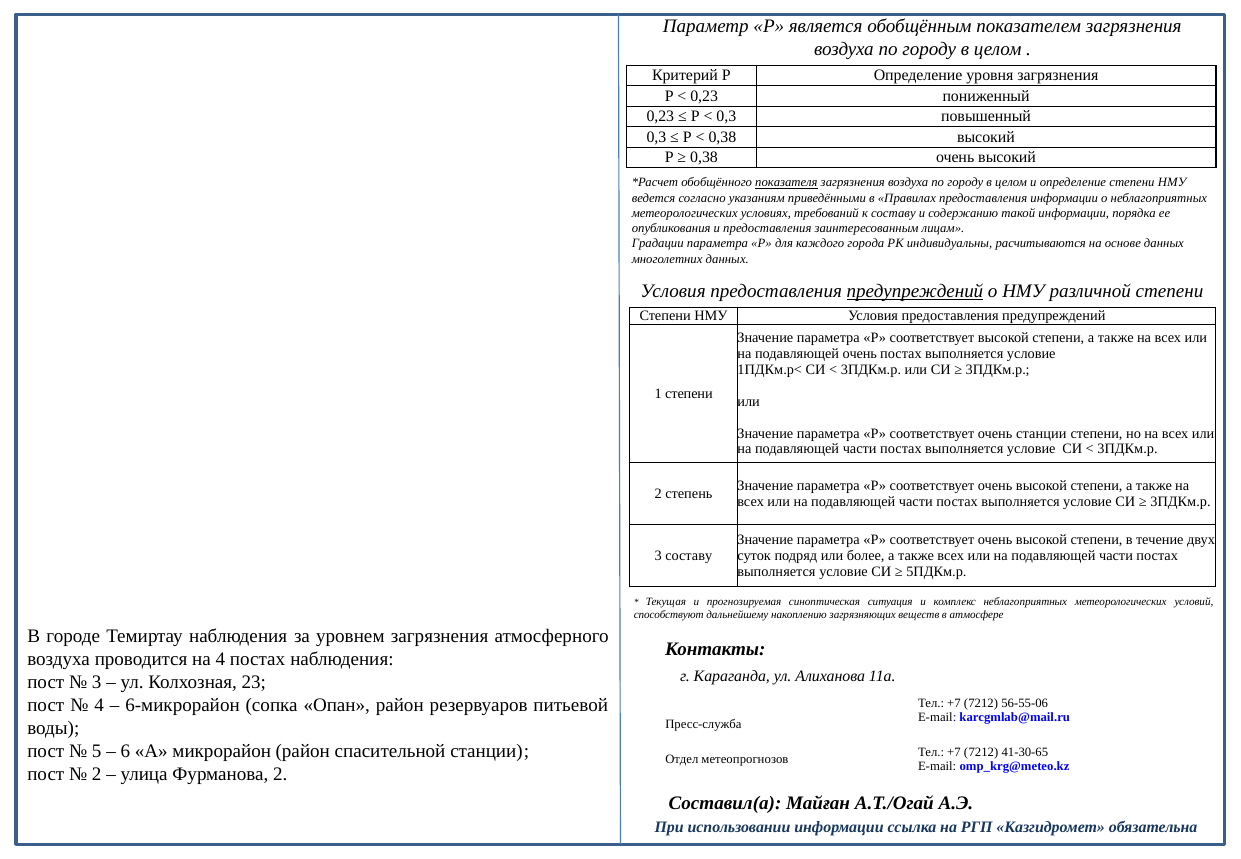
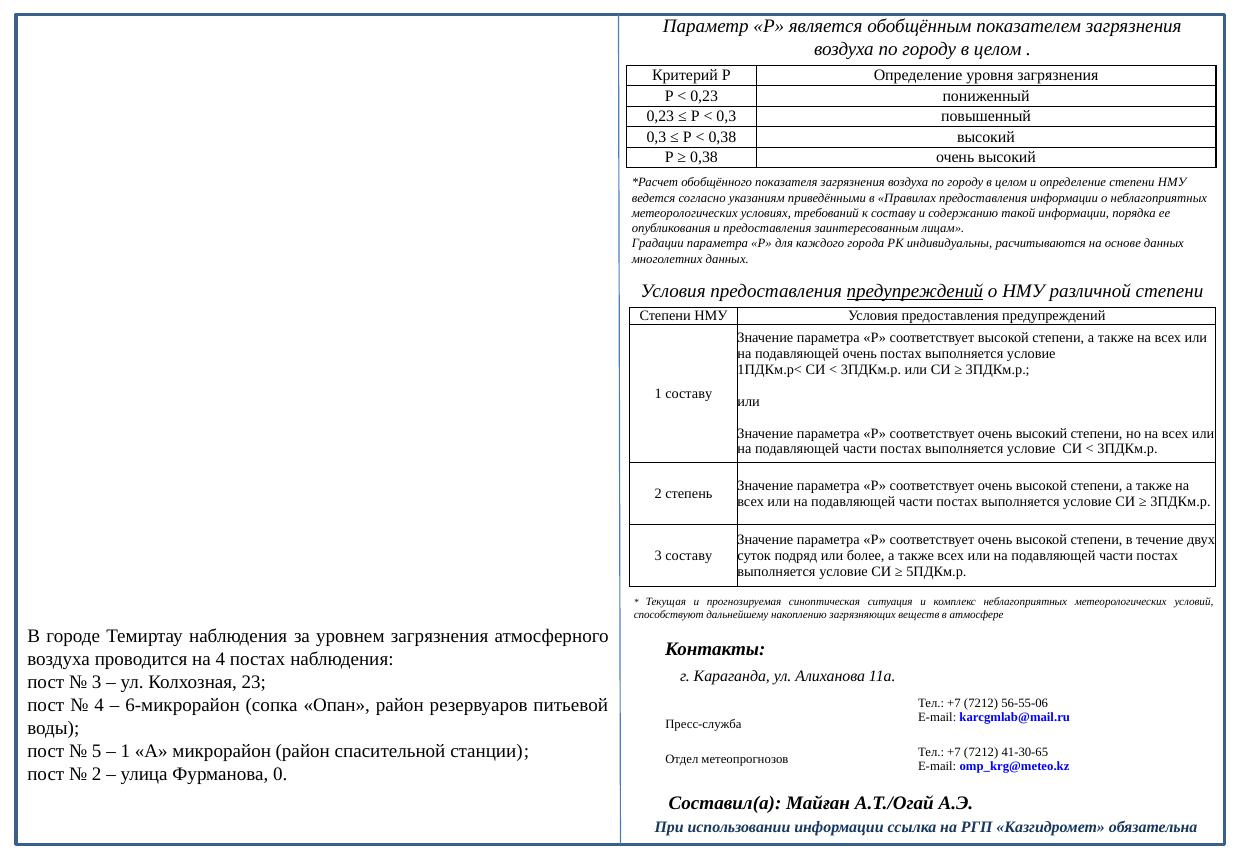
показателя underline: present -> none (786, 183)
1 степени: степени -> составу (689, 394)
соответствует очень станции: станции -> высокий (1042, 433)
6: 6 -> 1 (125, 751)
Фурманова 2: 2 -> 0 (280, 774)
